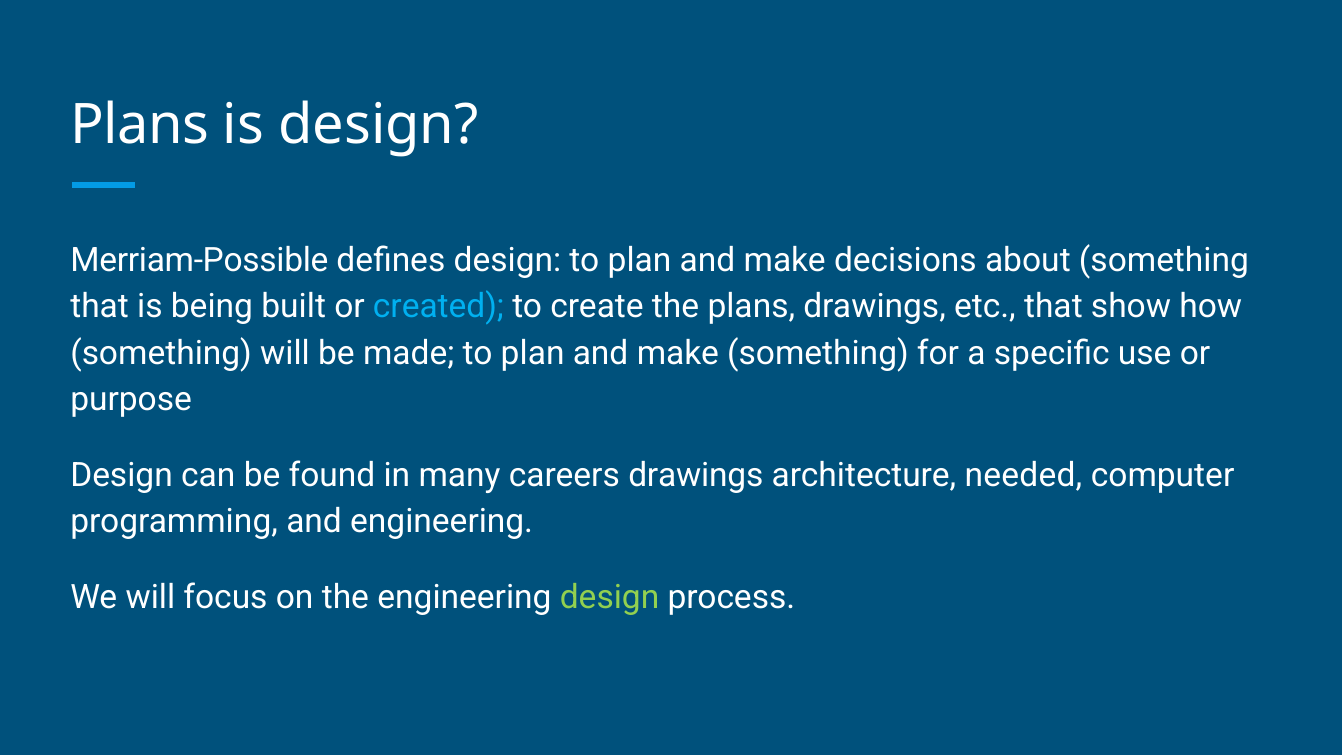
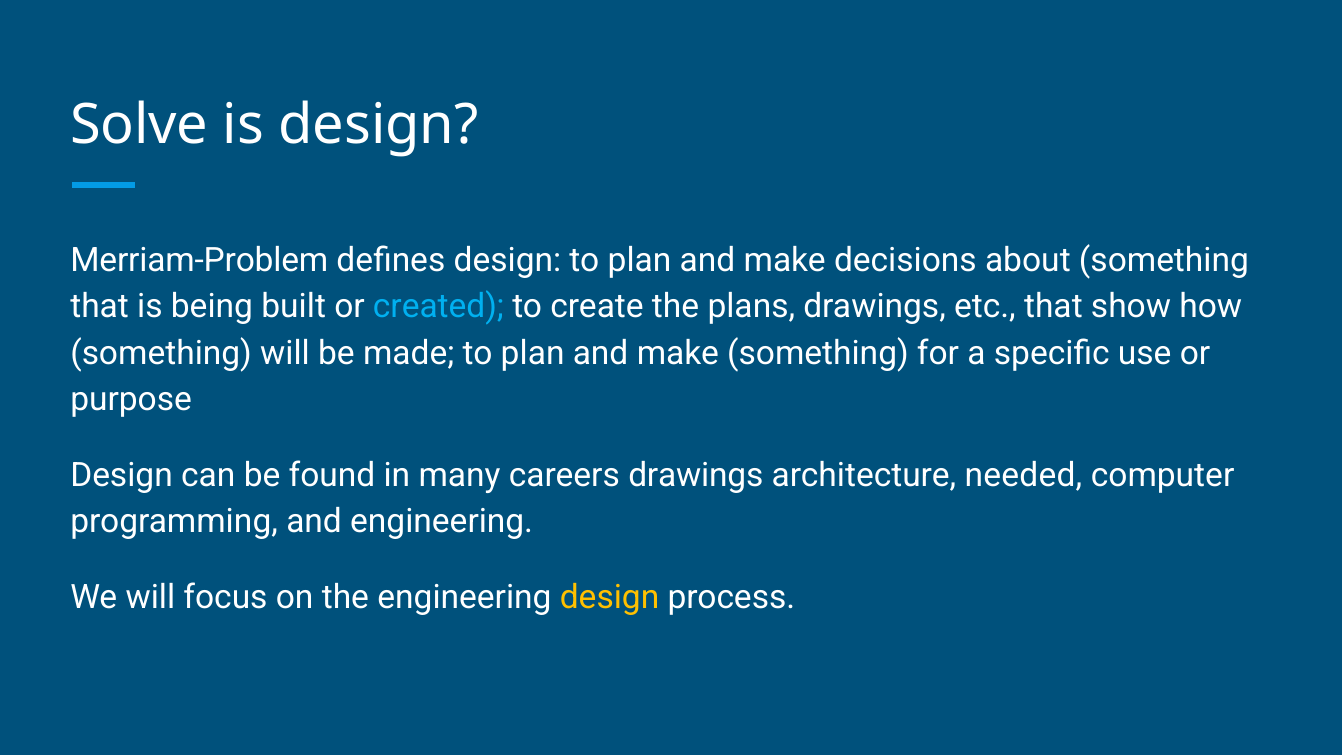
Plans: Plans -> Solve (139, 125)
Merriam-Possible: Merriam-Possible -> Merriam-Problem (199, 261)
design colour: light green -> yellow (610, 598)
